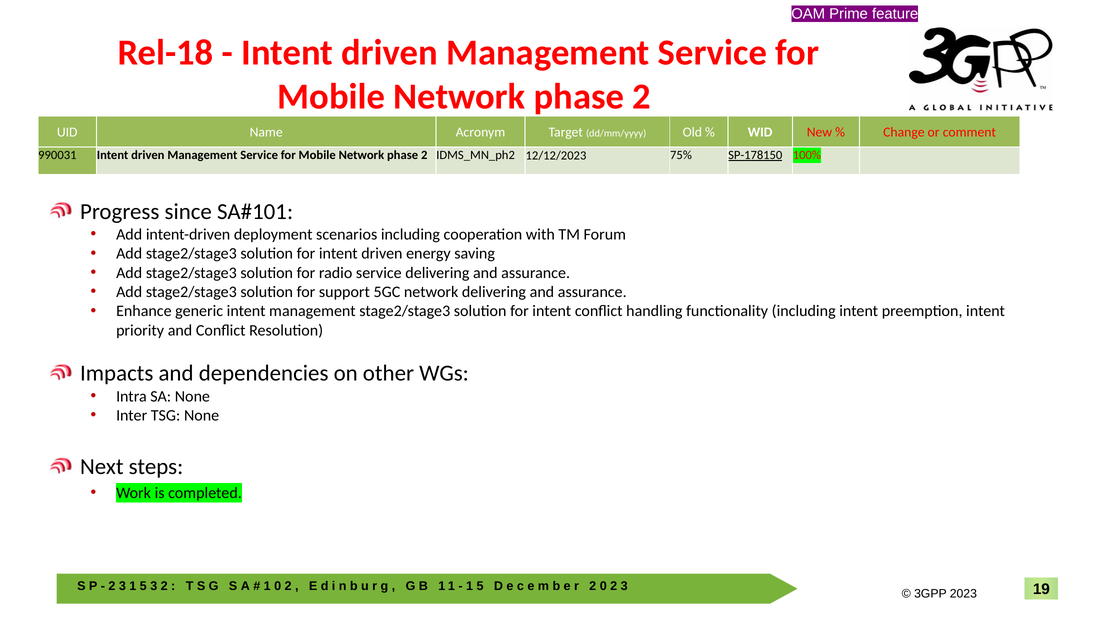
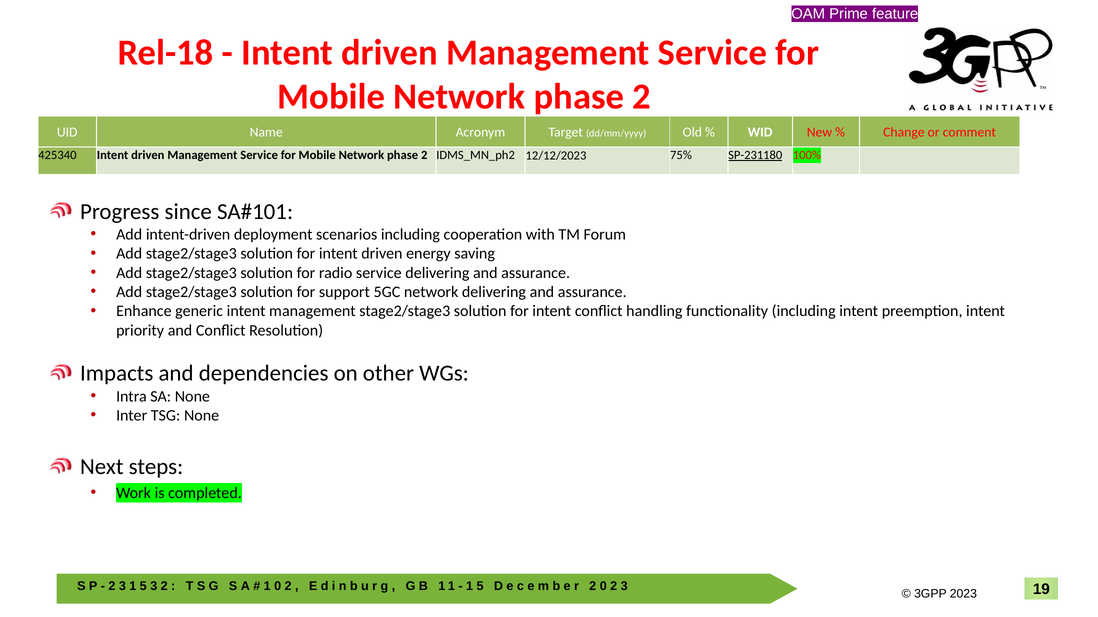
990031: 990031 -> 425340 (57, 155)
SP-178150: SP-178150 -> SP-231180 (755, 155)
